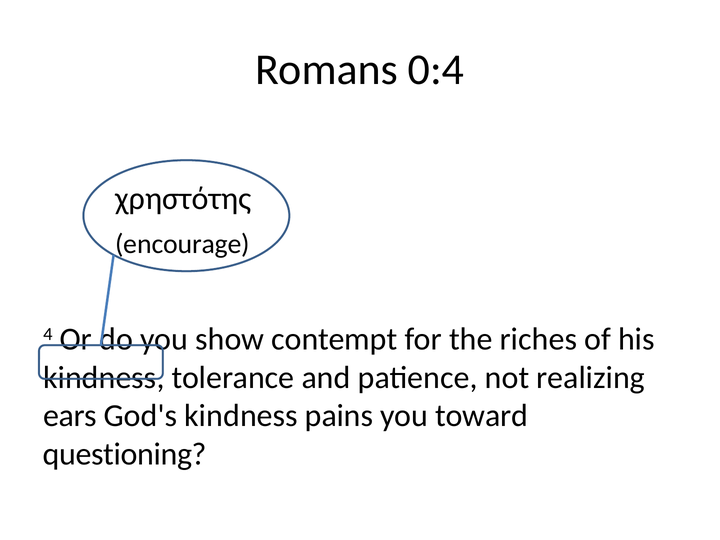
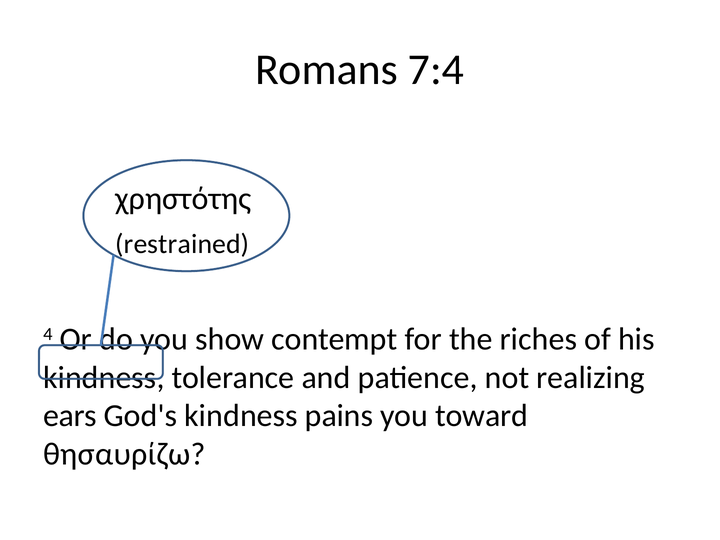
0:4: 0:4 -> 7:4 (436, 70)
encourage: encourage -> restrained (182, 244)
questioning: questioning -> θησαυρίζω (124, 454)
